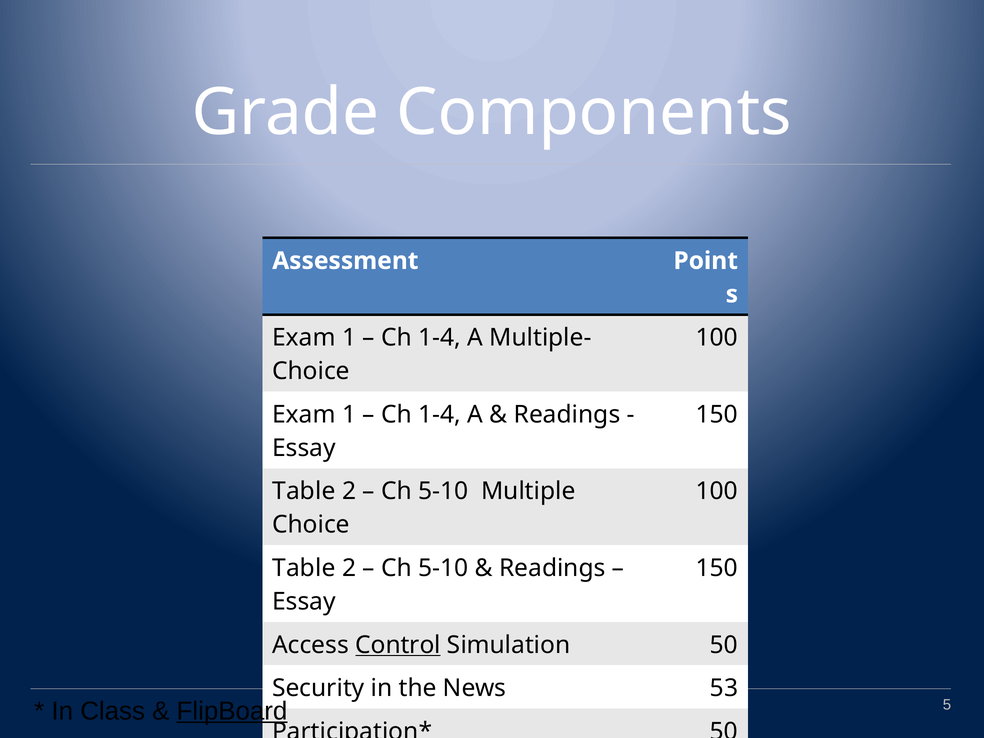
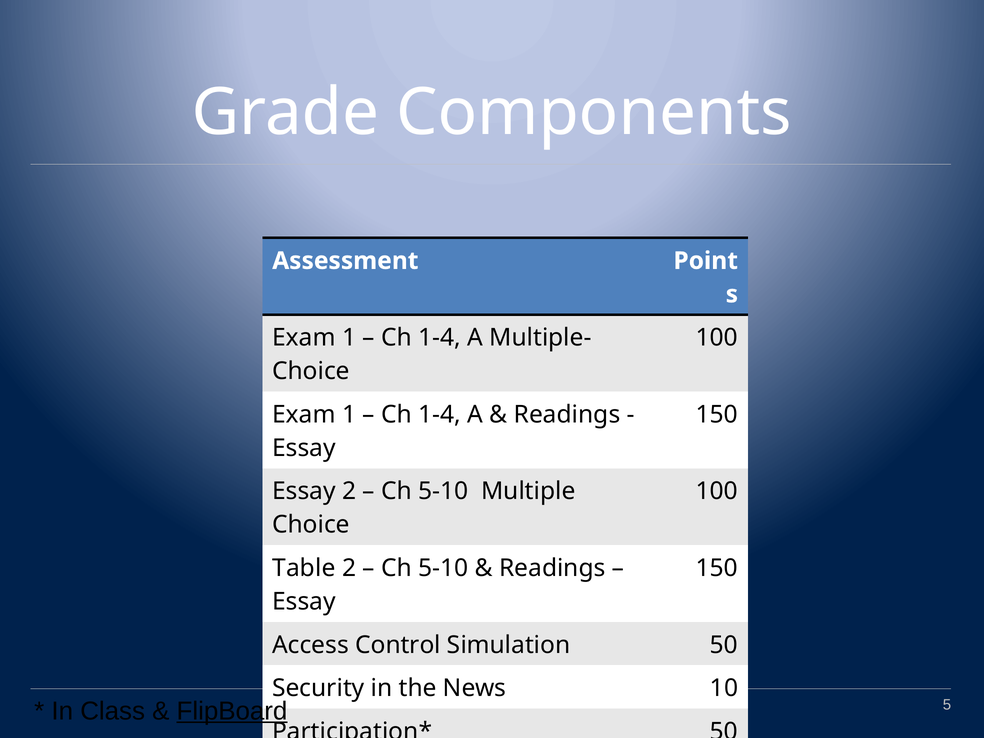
Table: Table -> Essay (304, 491)
Control underline: present -> none (398, 645)
53: 53 -> 10 (724, 688)
